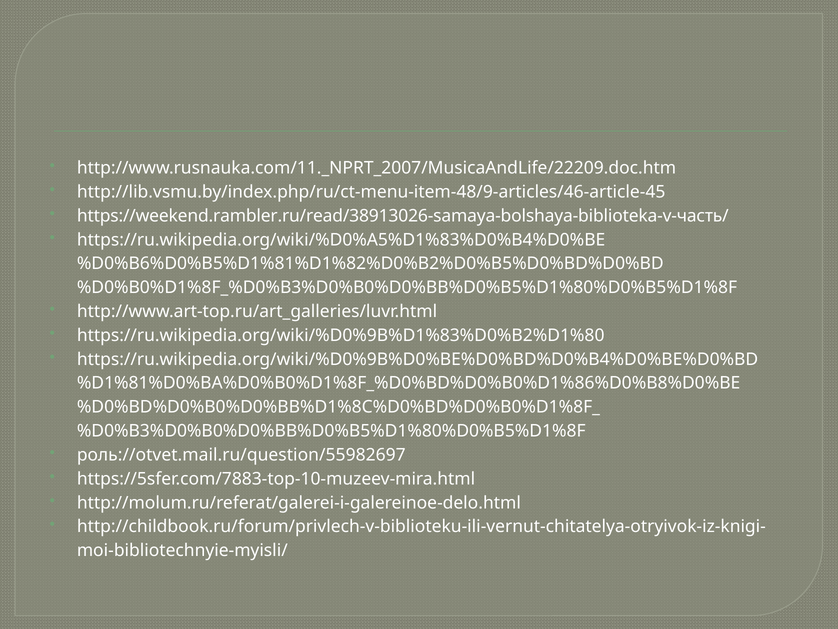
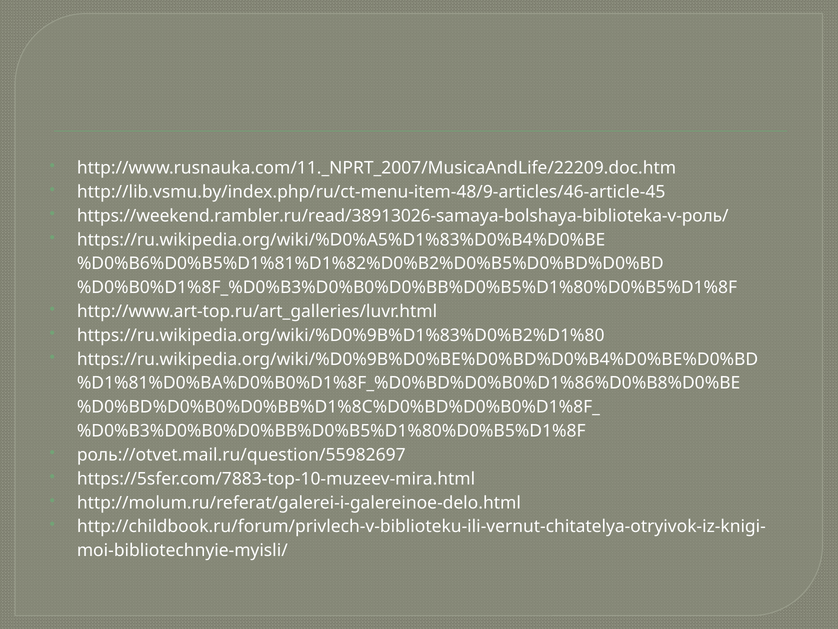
https://weekend.rambler.ru/read/38913026-samaya-bolshaya-biblioteka-v-часть/: https://weekend.rambler.ru/read/38913026-samaya-bolshaya-biblioteka-v-часть/ -> https://weekend.rambler.ru/read/38913026-samaya-bolshaya-biblioteka-v-роль/ (403, 216)
